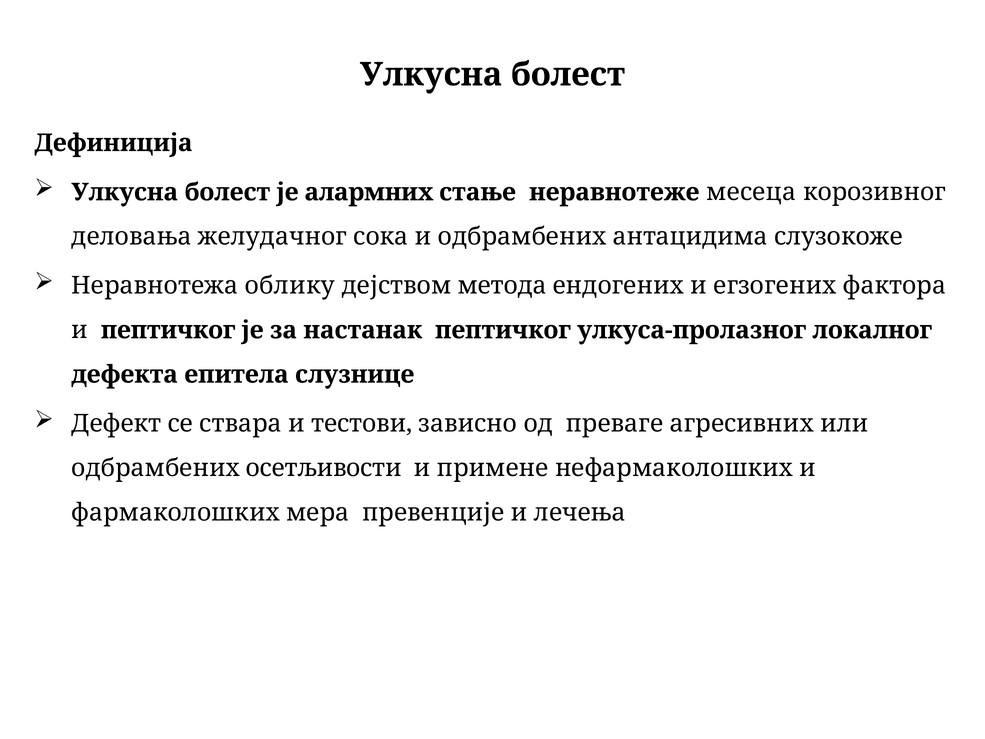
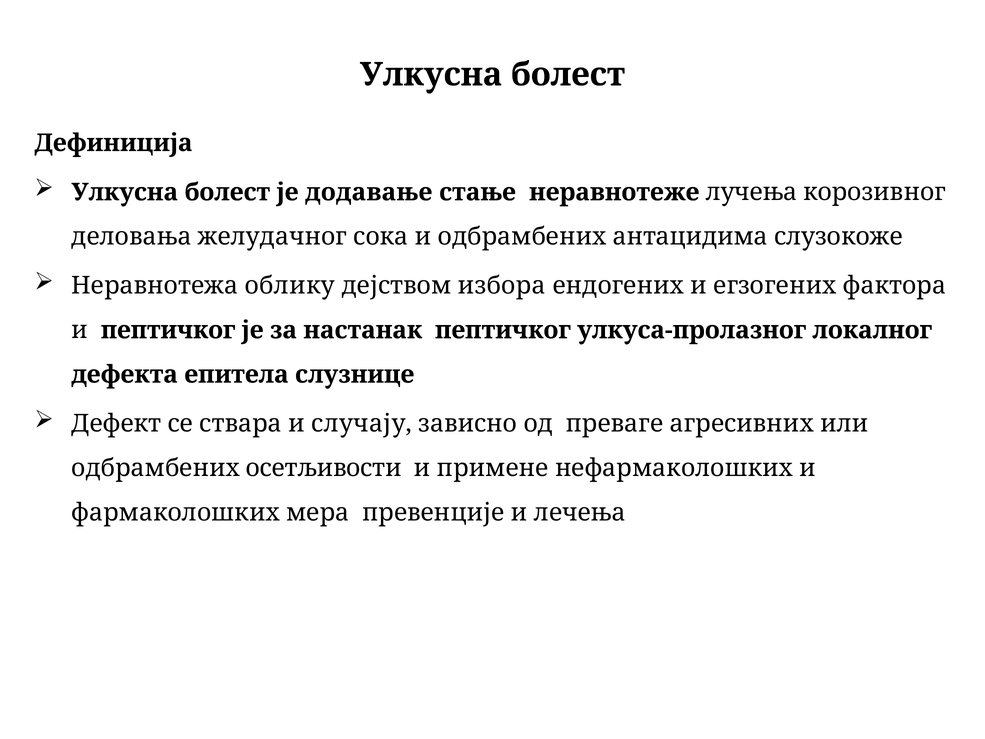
алармних: алармних -> додавање (369, 192)
месеца: месеца -> лучења (752, 192)
метода: метода -> избора (502, 286)
тестови: тестови -> случају (362, 424)
